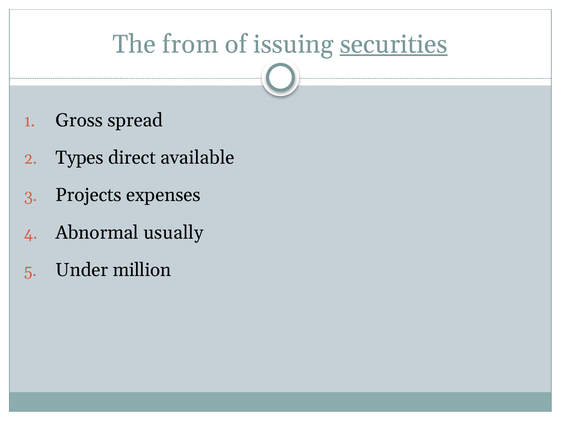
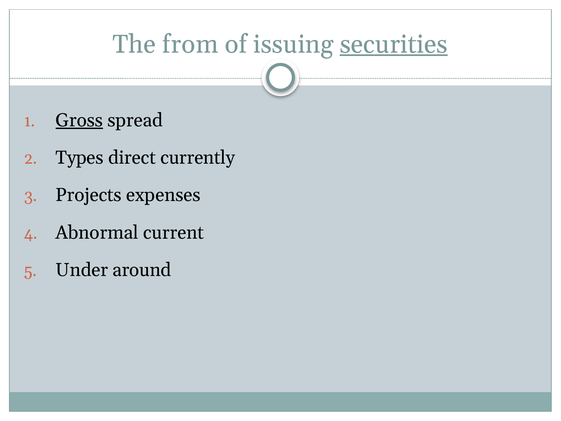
Gross underline: none -> present (79, 120)
available: available -> currently (198, 158)
usually: usually -> current (173, 232)
million: million -> around (142, 270)
